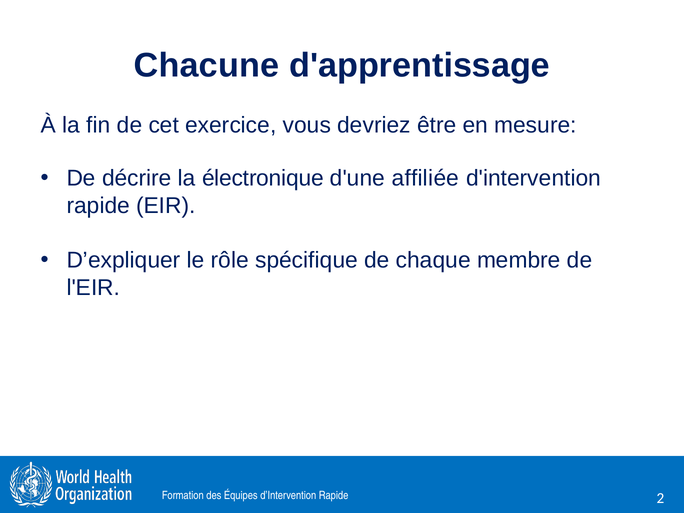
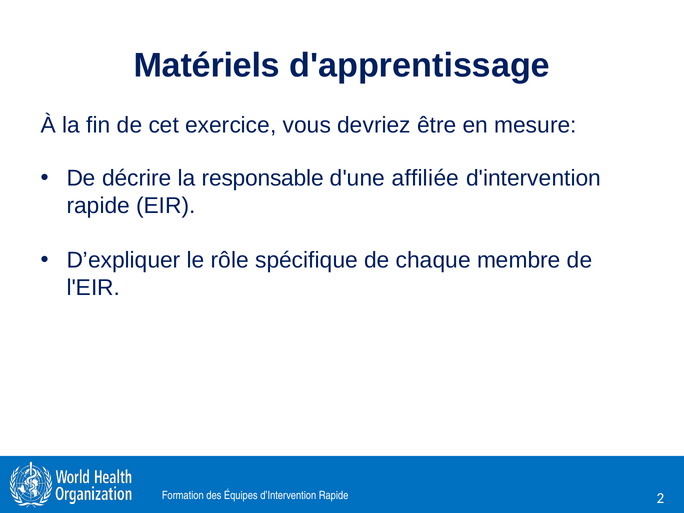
Chacune: Chacune -> Matériels (207, 66)
électronique: électronique -> responsable (263, 178)
